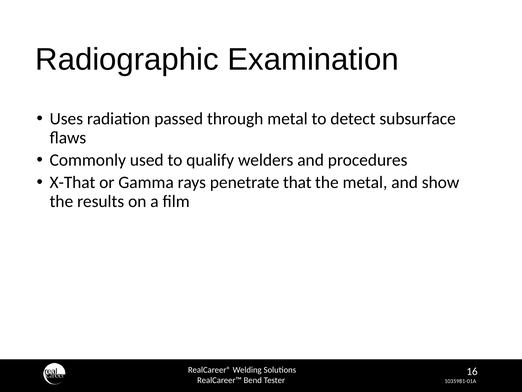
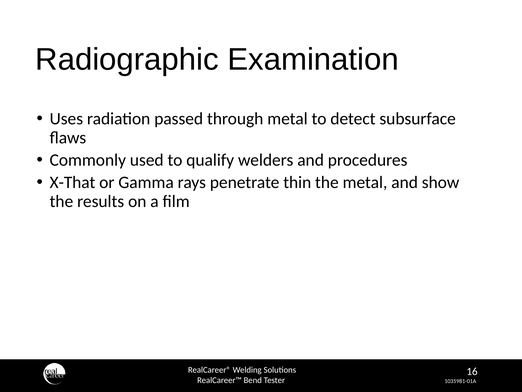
that: that -> thin (297, 182)
